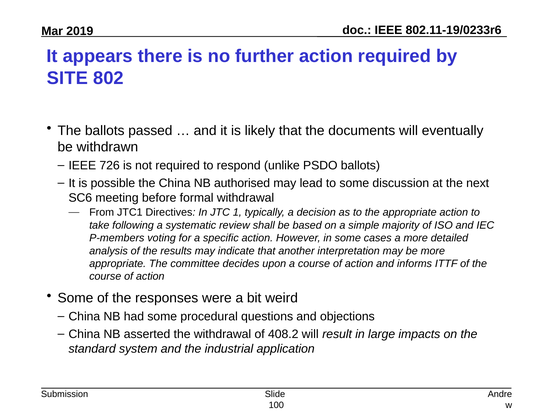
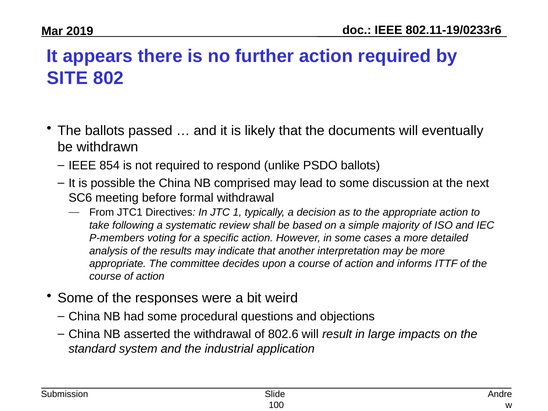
726: 726 -> 854 (110, 166)
authorised: authorised -> comprised (242, 183)
408.2: 408.2 -> 802.6 (283, 334)
